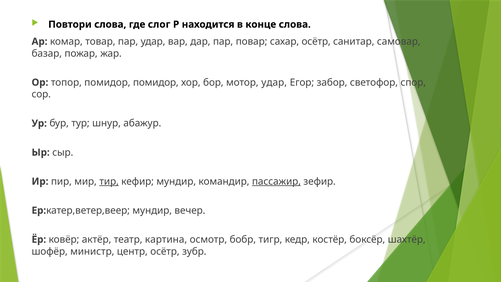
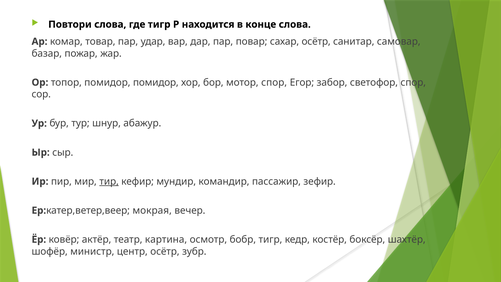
где слог: слог -> тигр (159, 24)
мотор удар: удар -> спор (274, 82)
пассажир underline: present -> none (276, 181)
мундир: мундир -> мокрая (152, 210)
